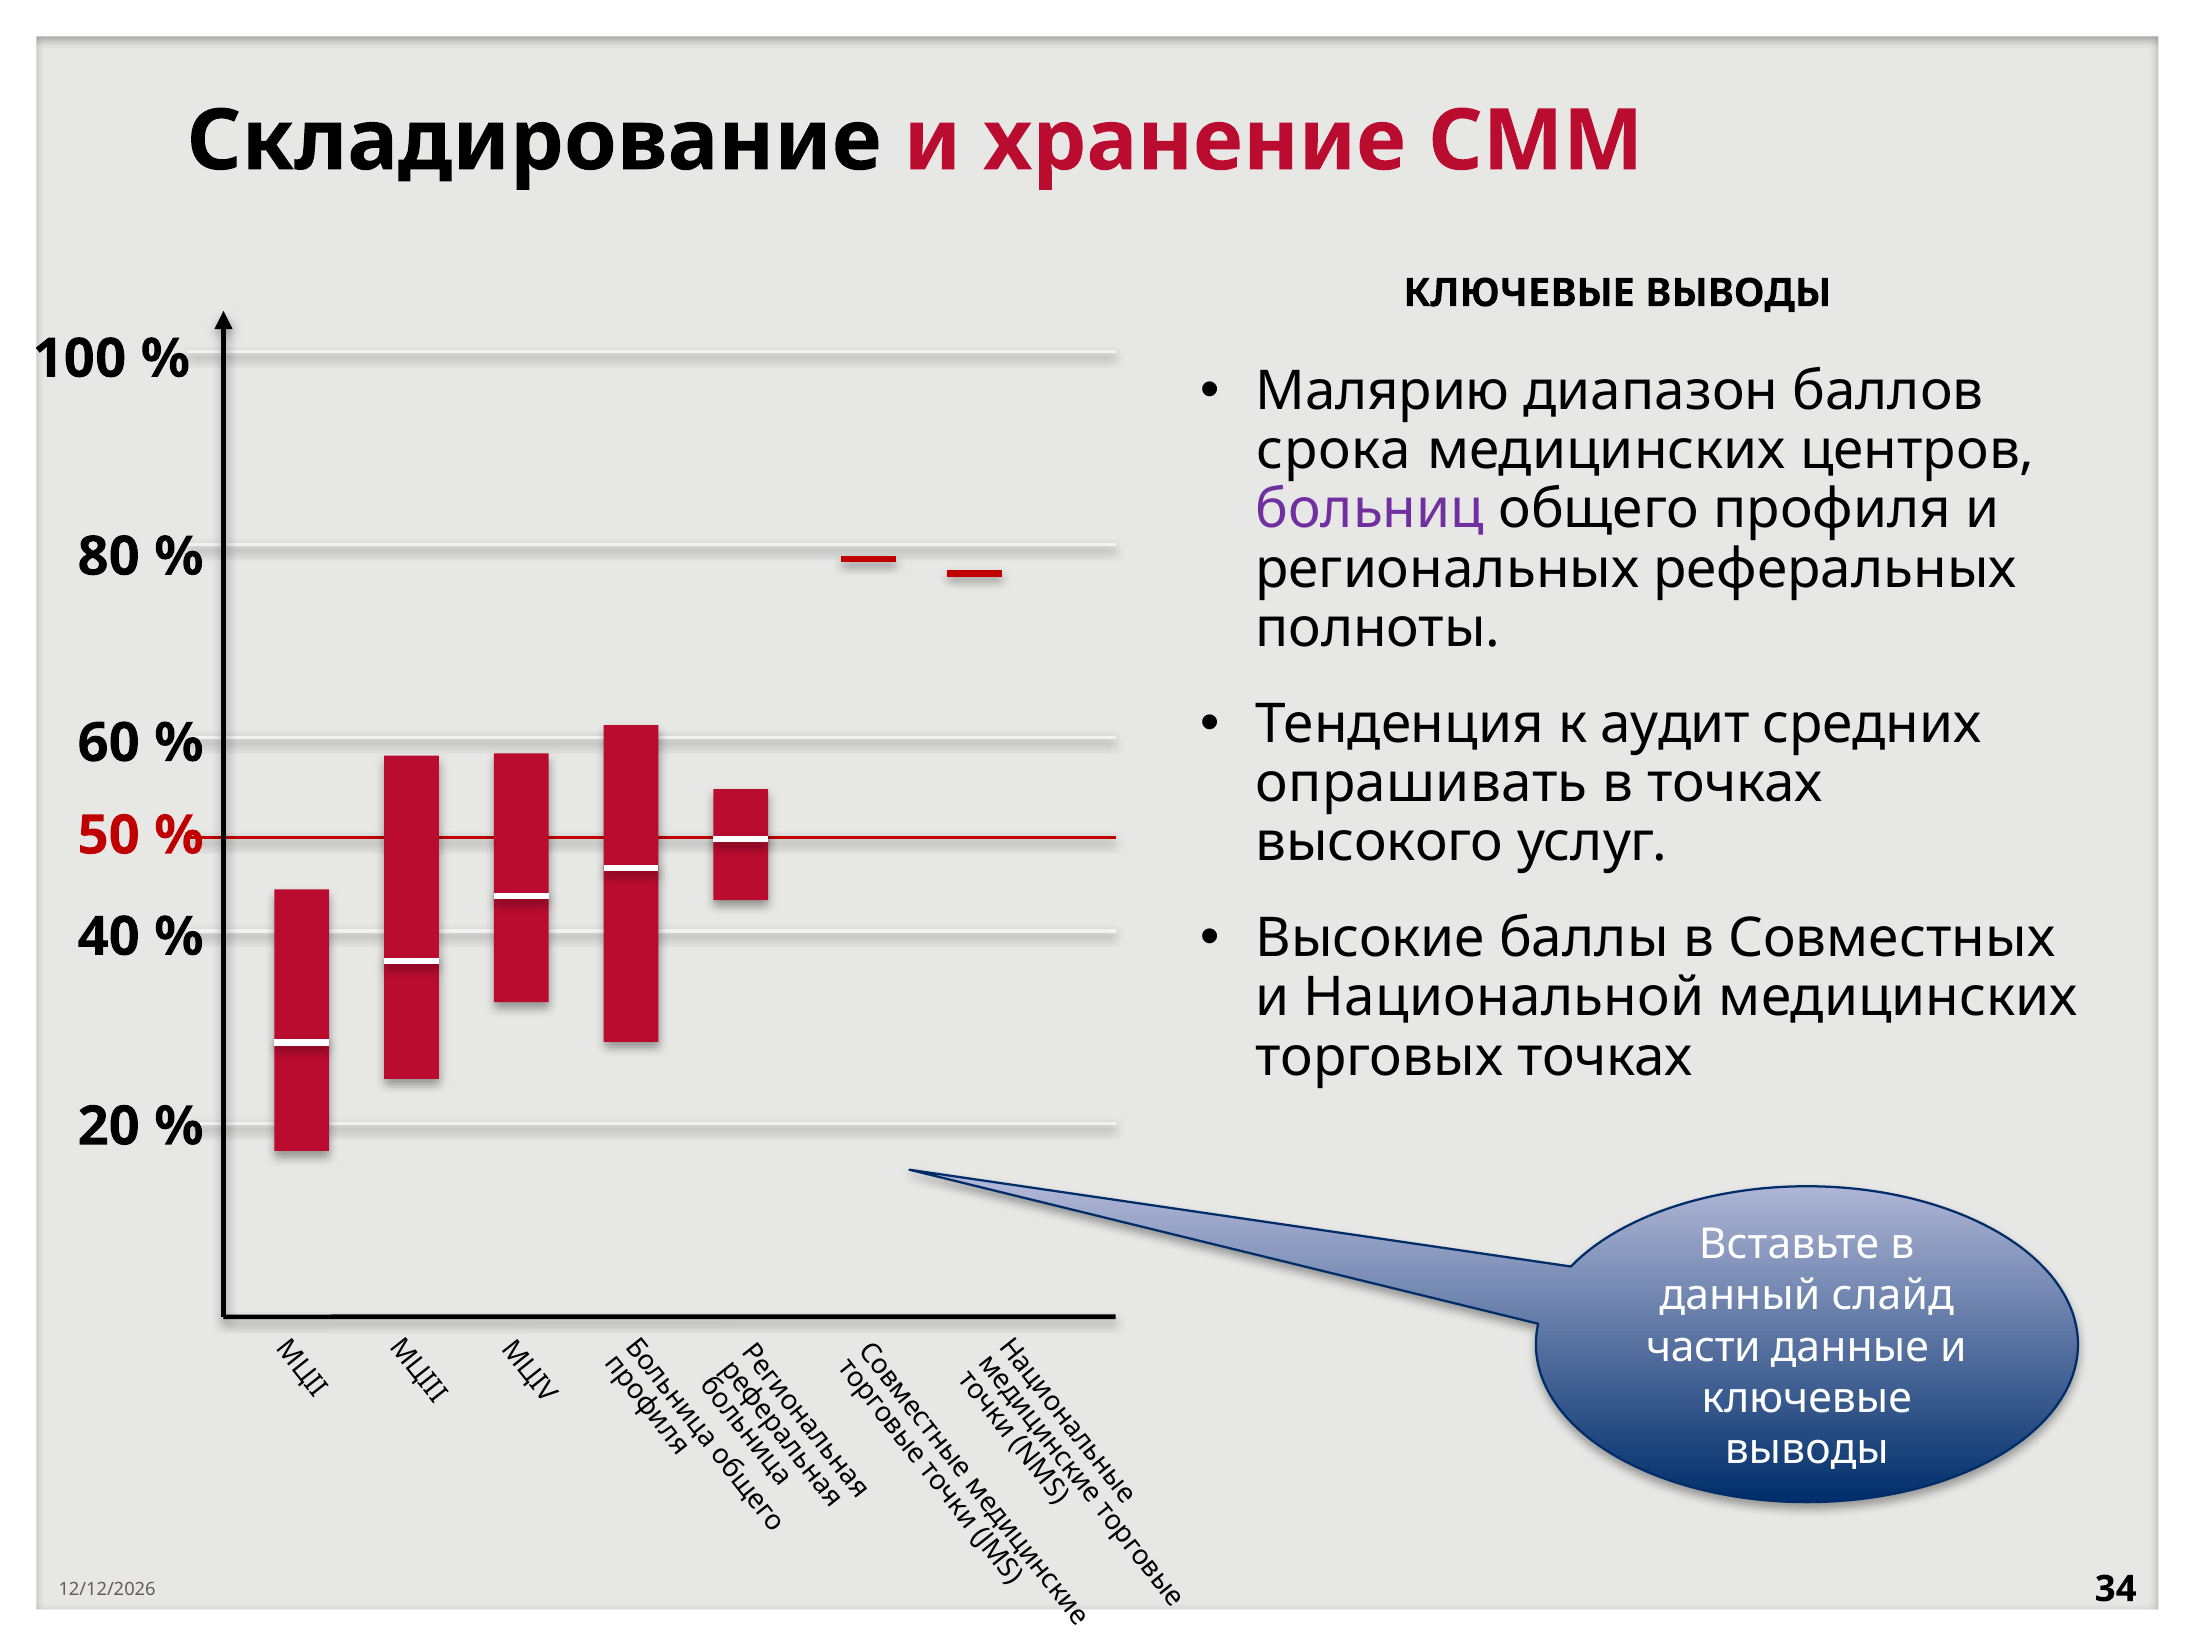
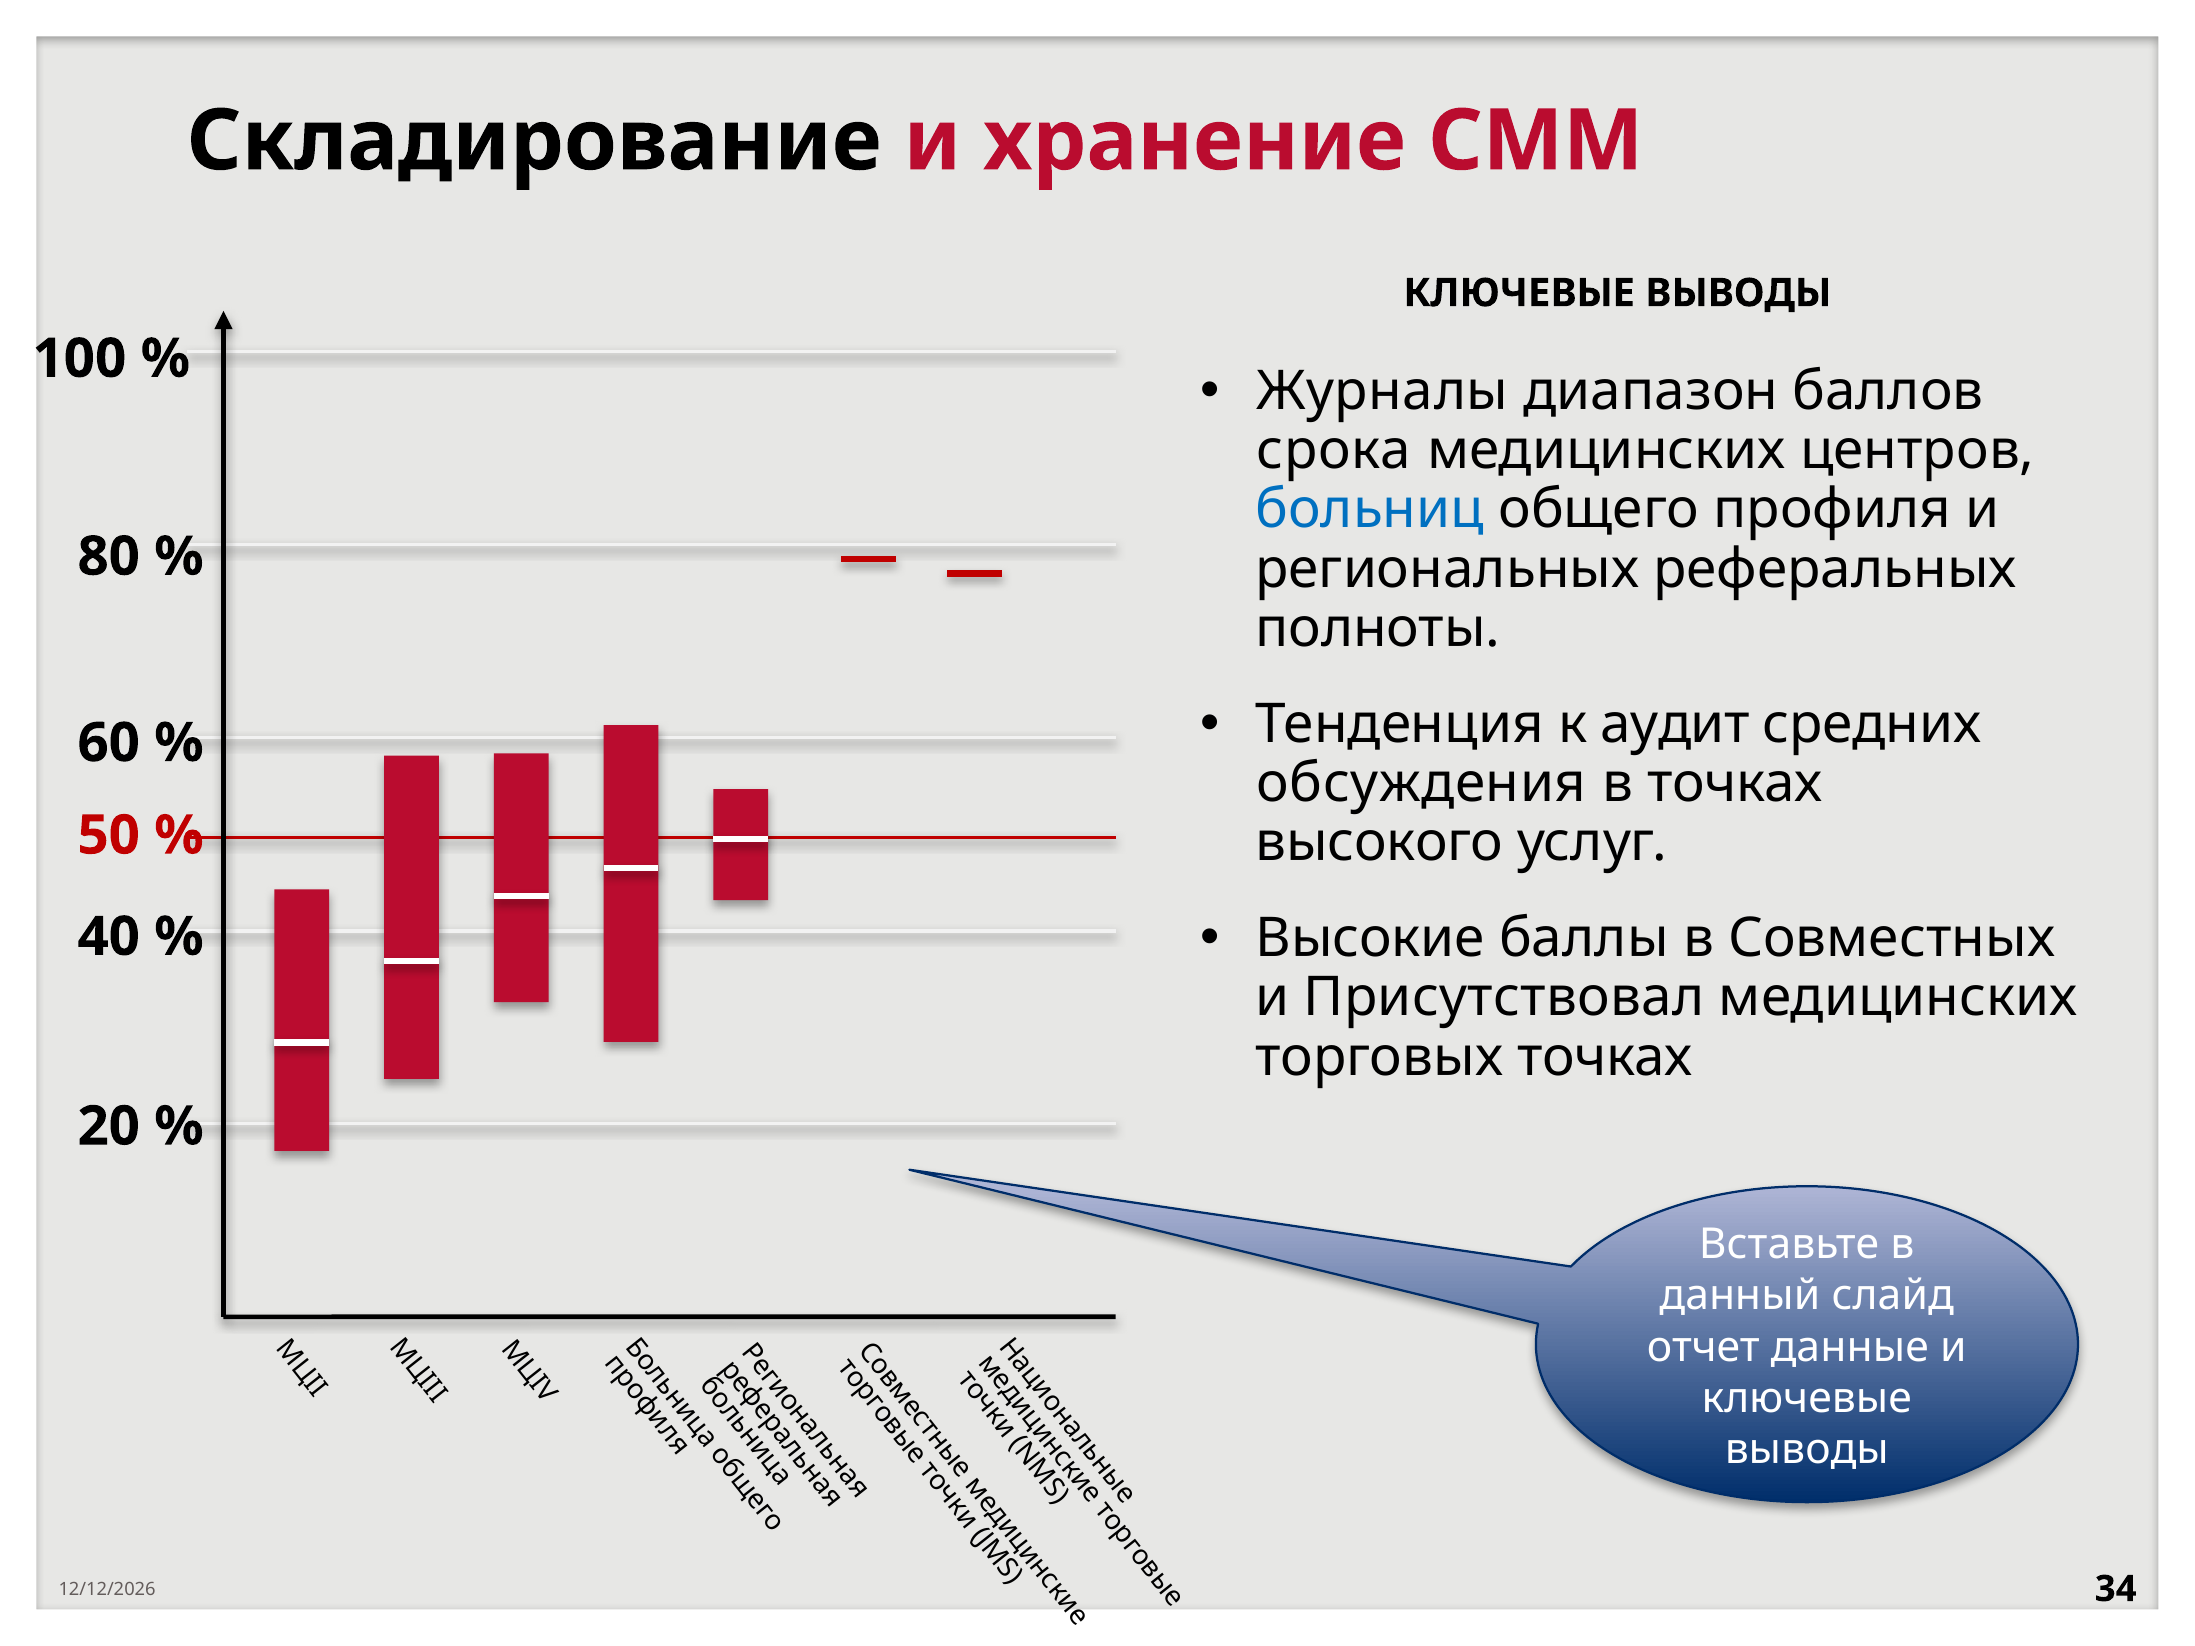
Малярию: Малярию -> Журналы (1382, 391)
больниц colour: purple -> blue (1370, 510)
опрашивать: опрашивать -> обсуждения (1422, 783)
Национальной: Национальной -> Присутствовал (1504, 998)
части: части -> отчет (1703, 1347)
